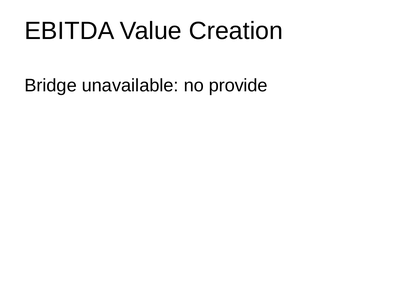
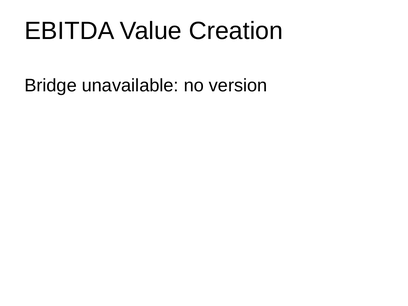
provide: provide -> version (238, 86)
